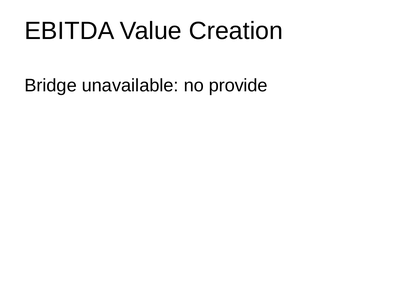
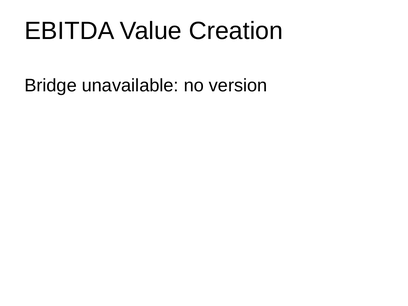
provide: provide -> version (238, 86)
